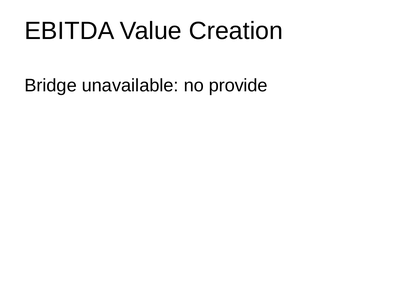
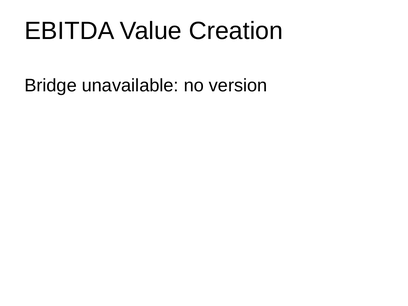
provide: provide -> version (238, 86)
